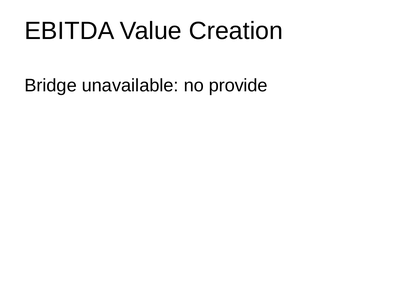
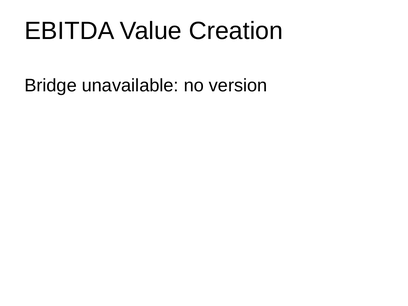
provide: provide -> version (238, 86)
